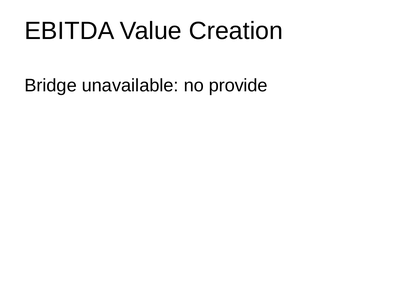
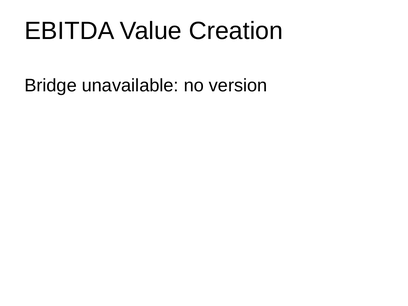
provide: provide -> version (238, 86)
